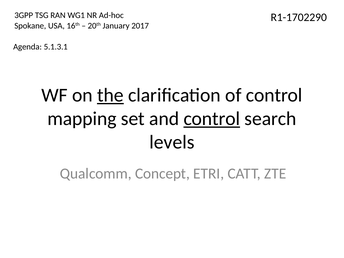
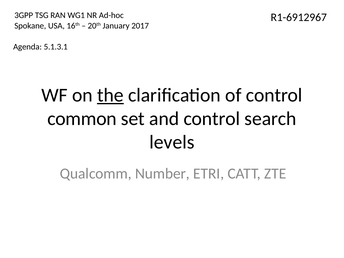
R1-1702290: R1-1702290 -> R1-6912967 (299, 17)
mapping: mapping -> common (82, 119)
control underline: present -> none (212, 119)
Concept: Concept -> Number (162, 173)
